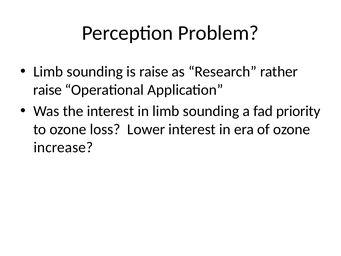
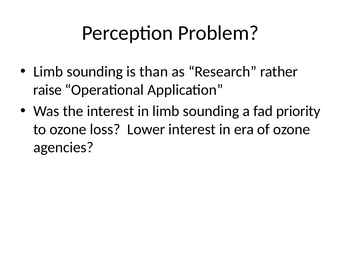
is raise: raise -> than (154, 72)
increase: increase -> agencies (63, 147)
